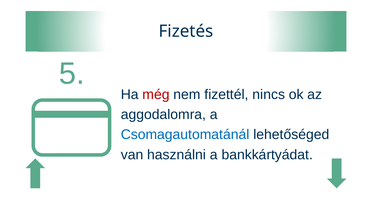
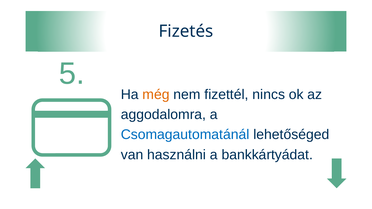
még colour: red -> orange (156, 95)
